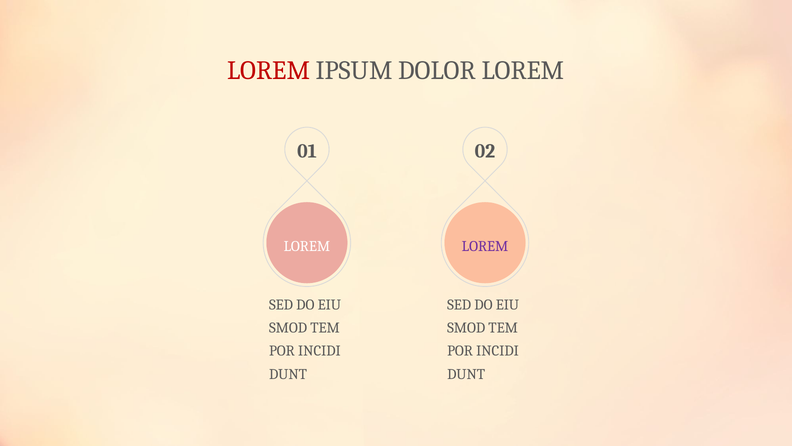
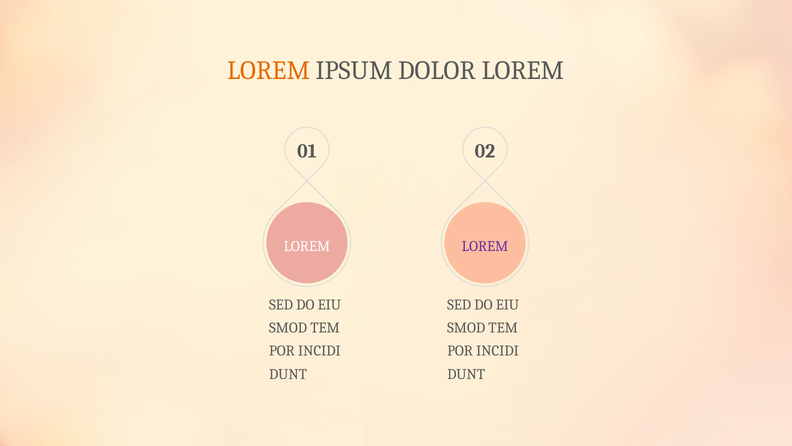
LOREM colour: red -> orange (269, 70)
